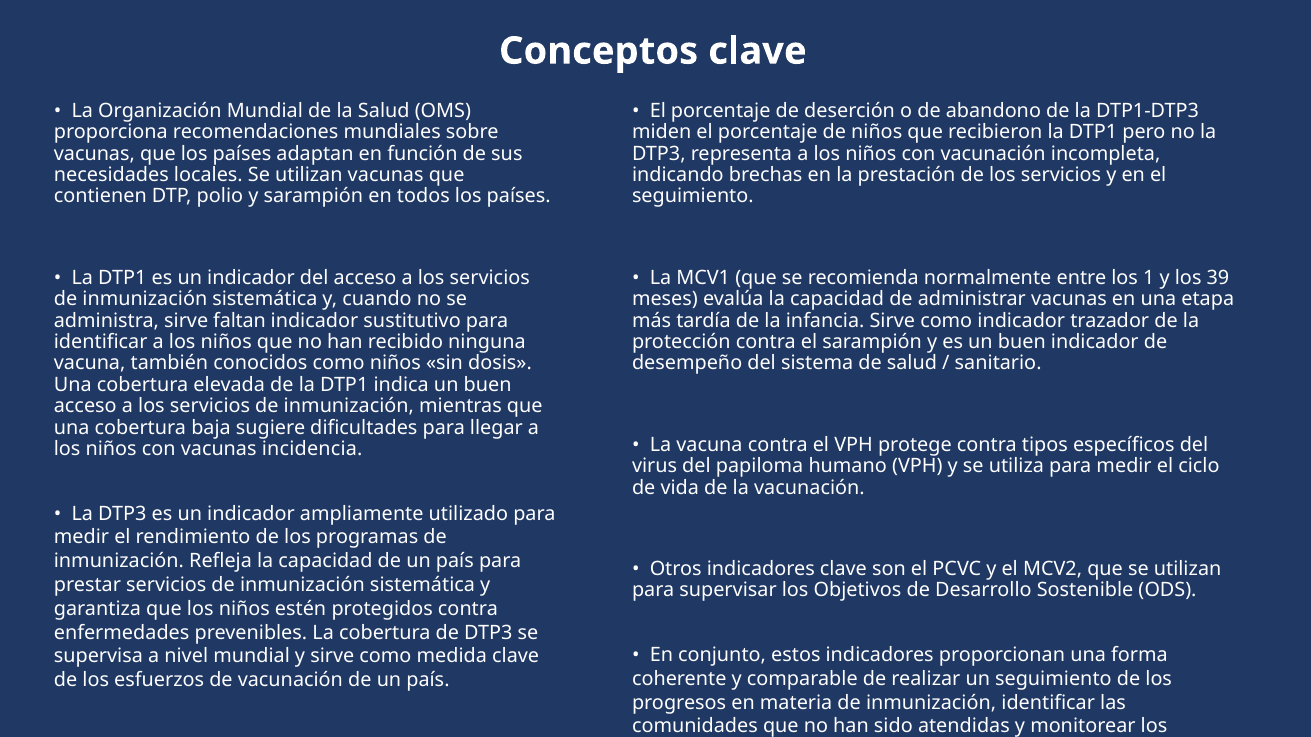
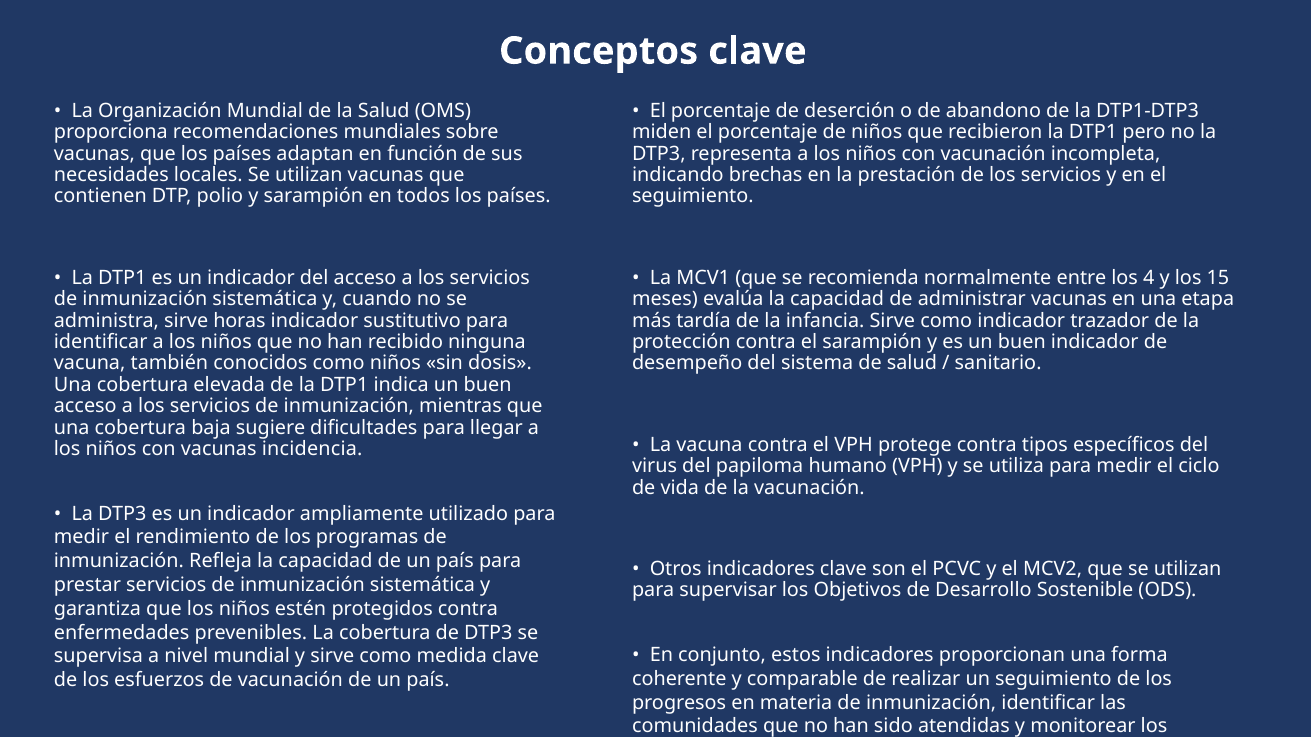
1: 1 -> 4 (1149, 278)
39: 39 -> 15 (1218, 278)
faltan: faltan -> horas (239, 321)
